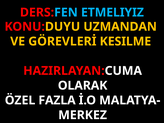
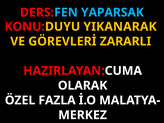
ETMELIYIZ: ETMELIYIZ -> YAPARSAK (112, 12)
UZMANDAN: UZMANDAN -> YIKANARAK (120, 27)
KESILME: KESILME -> ZARARLI (125, 41)
